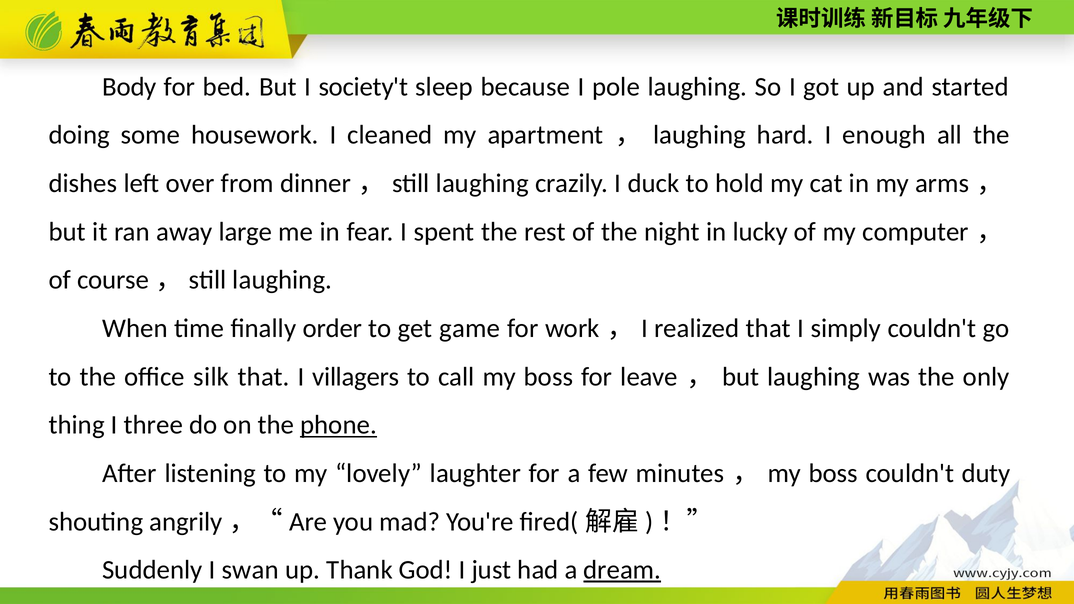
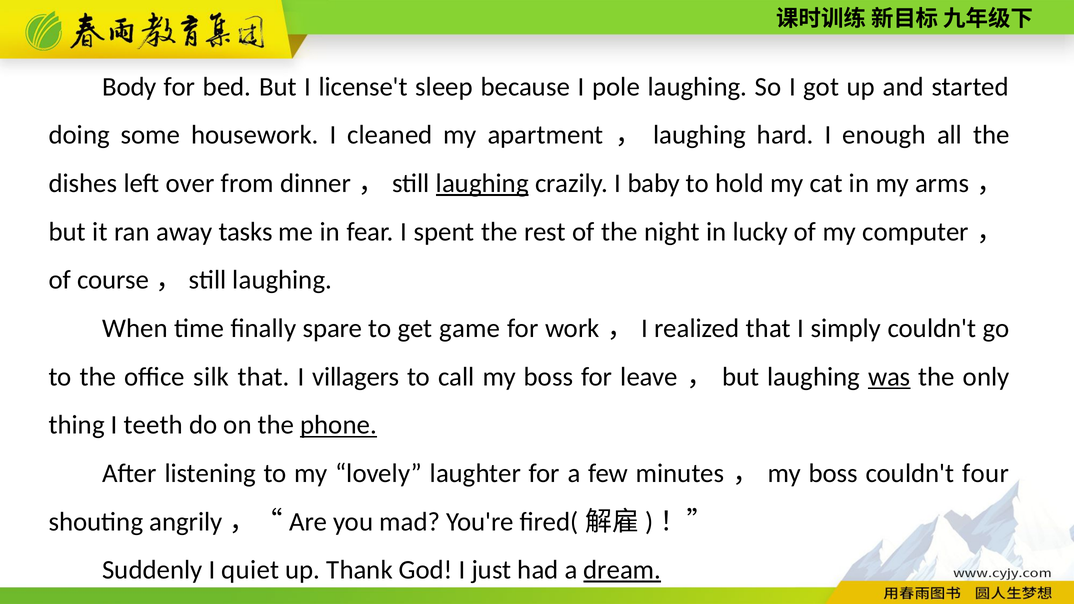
society't: society't -> license't (363, 87)
laughing underline: none -> present (482, 183)
duck: duck -> baby (654, 183)
large: large -> tasks (246, 232)
order: order -> spare (332, 328)
was underline: none -> present (889, 377)
three: three -> teeth (153, 425)
duty: duty -> four (986, 473)
swan: swan -> quiet (250, 570)
